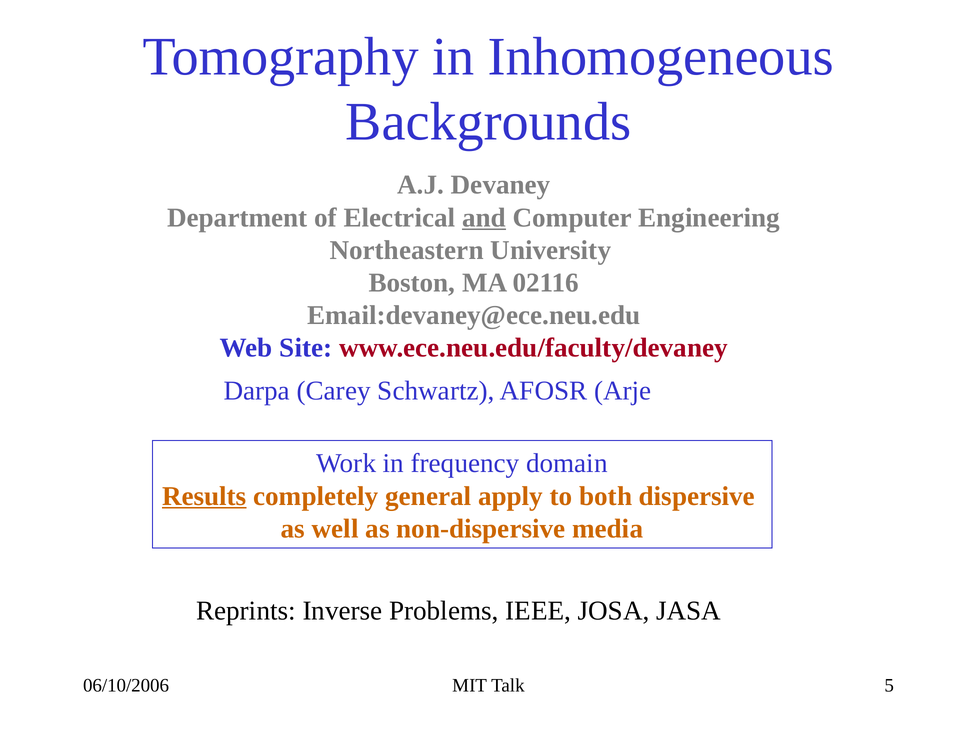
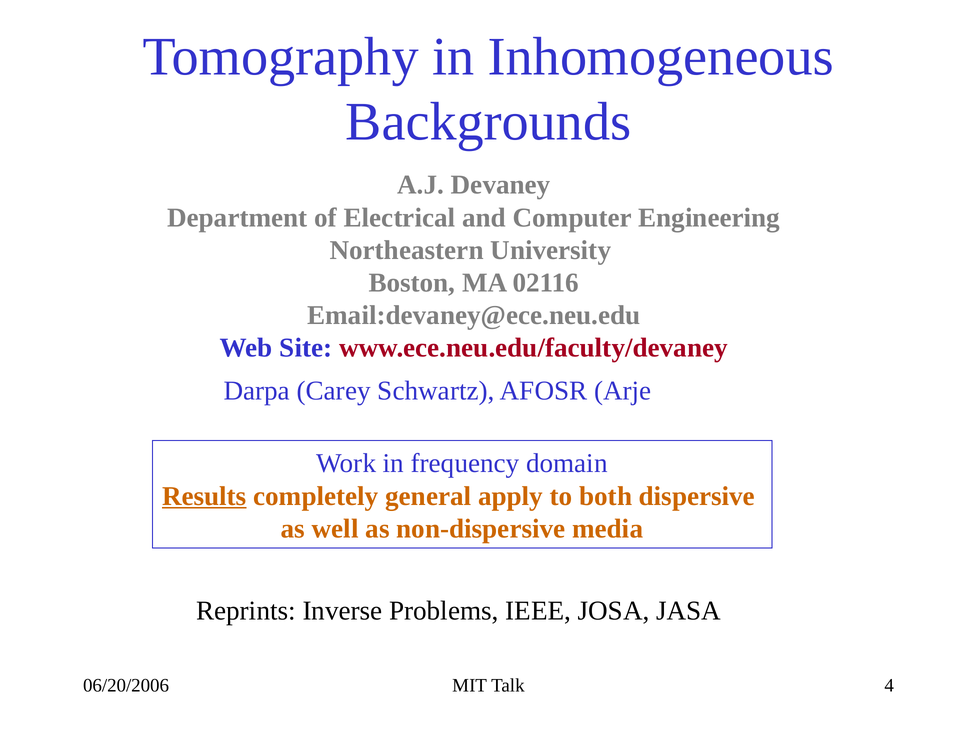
and underline: present -> none (484, 218)
06/10/2006: 06/10/2006 -> 06/20/2006 (126, 685)
5: 5 -> 4 (889, 685)
